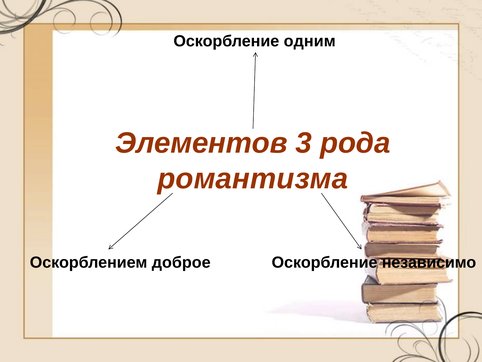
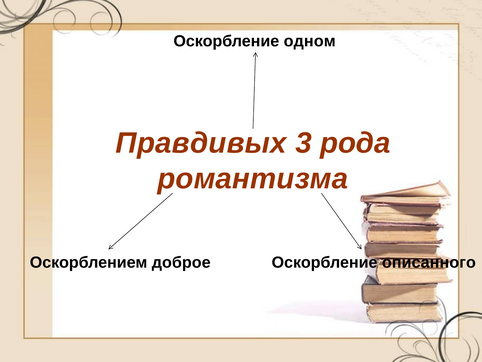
одним: одним -> одном (310, 41)
Элементов: Элементов -> Правдивых (201, 143)
независимо: независимо -> описанного (429, 262)
